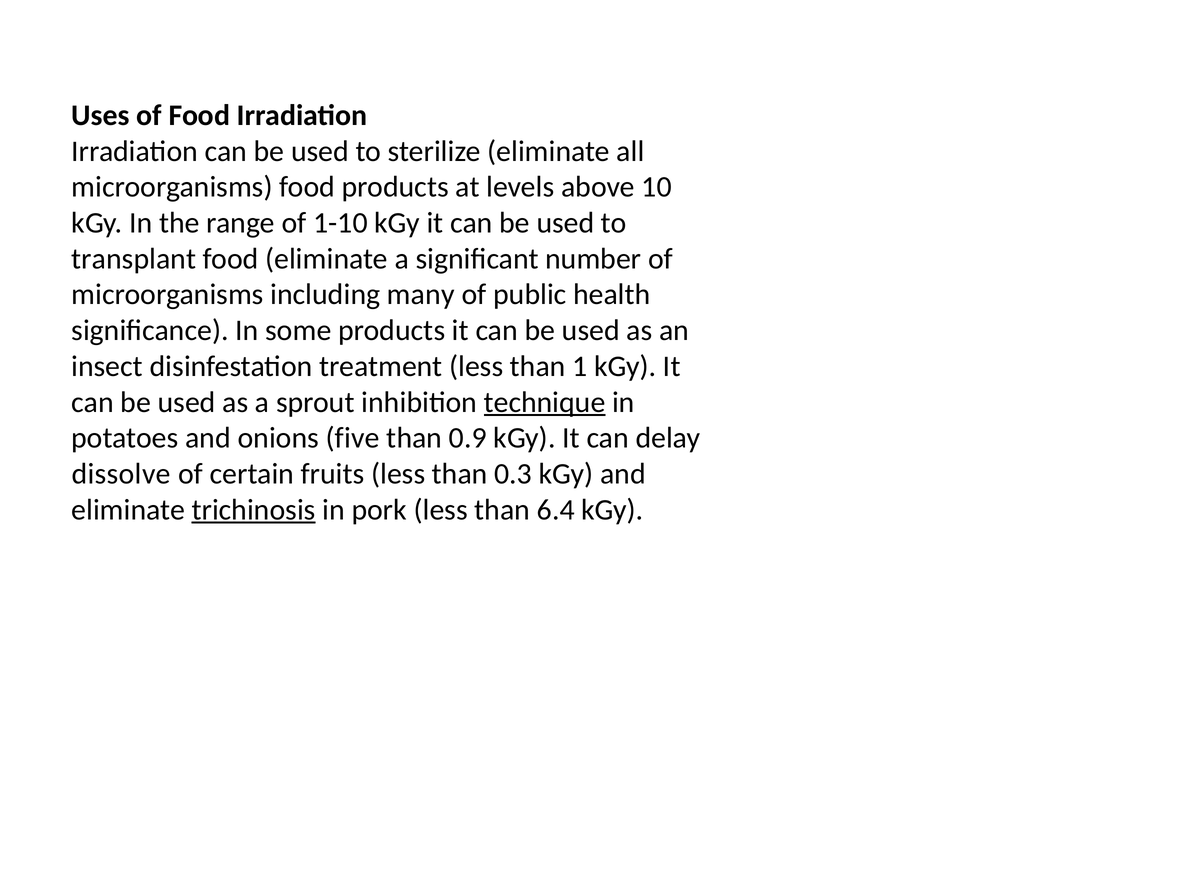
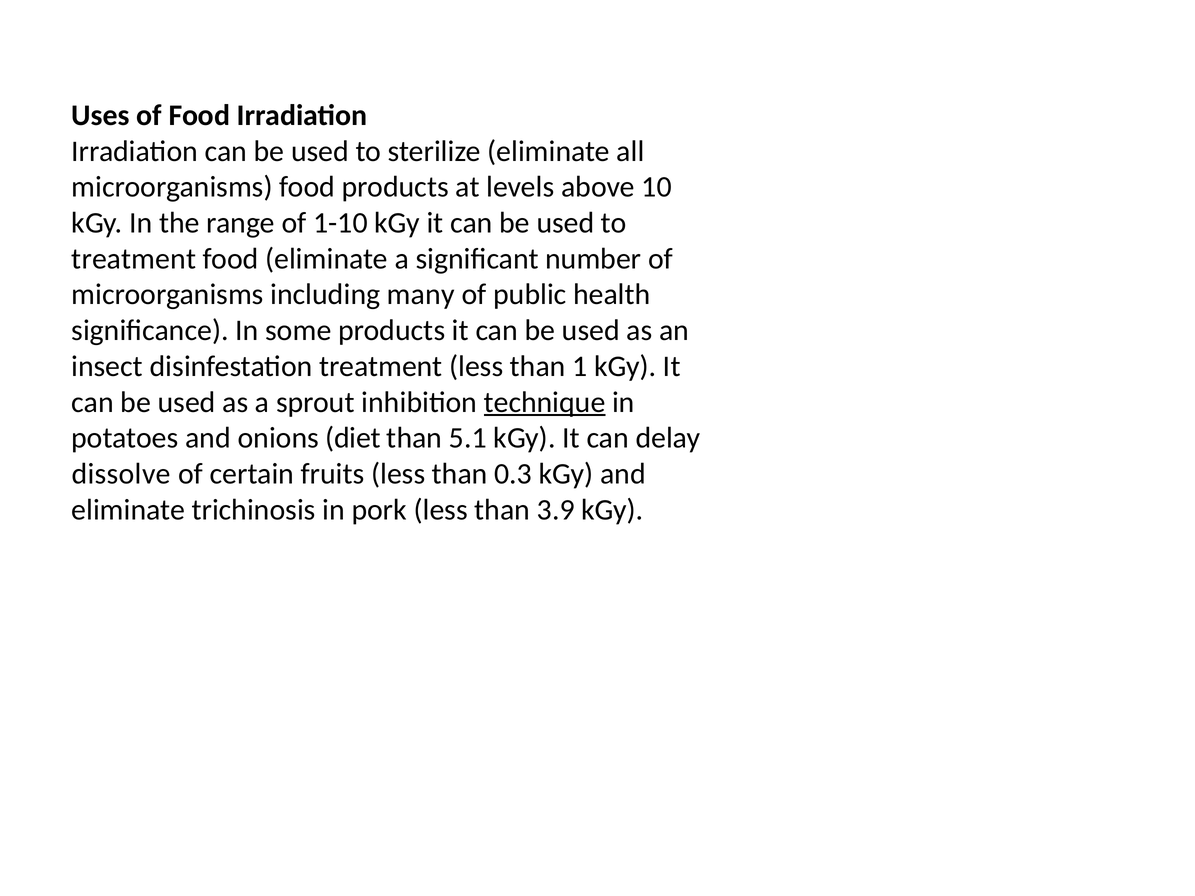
transplant: transplant -> treatment (134, 259)
five: five -> diet (353, 438)
0.9: 0.9 -> 5.1 (468, 438)
trichinosis underline: present -> none (254, 510)
6.4: 6.4 -> 3.9 (556, 510)
